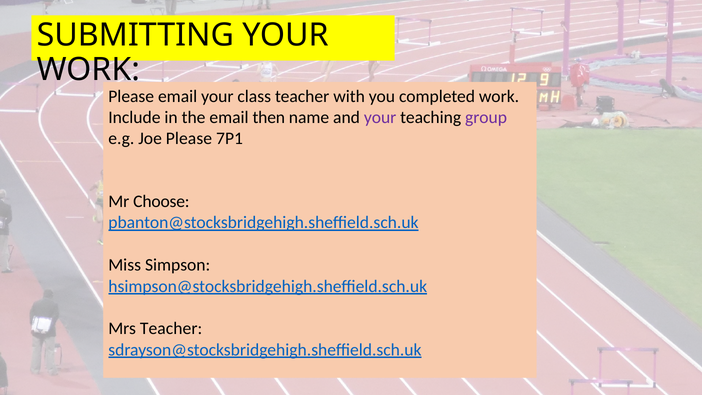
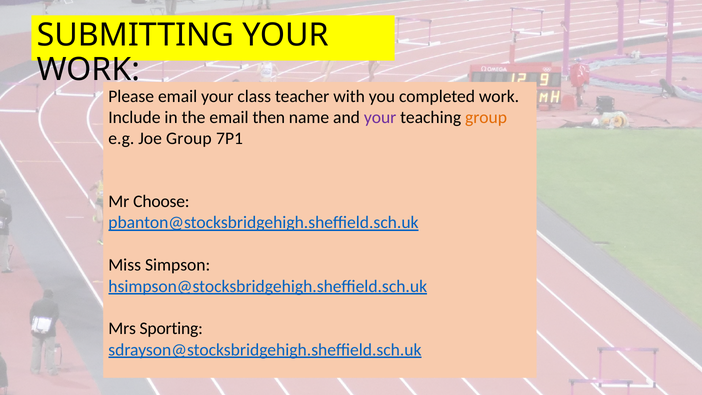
group colour: purple -> orange (486, 117)
Joe Please: Please -> Group (189, 138)
Mrs Teacher: Teacher -> Sporting (171, 329)
